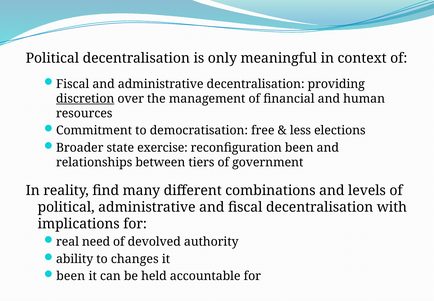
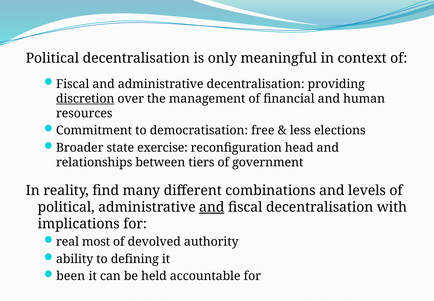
reconfiguration been: been -> head (299, 147)
and underline: none -> present (212, 207)
need: need -> most (96, 242)
changes: changes -> defining (135, 259)
